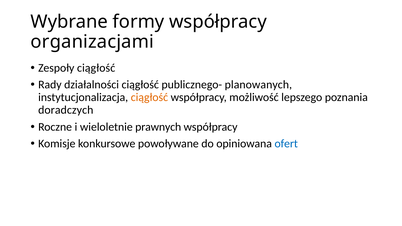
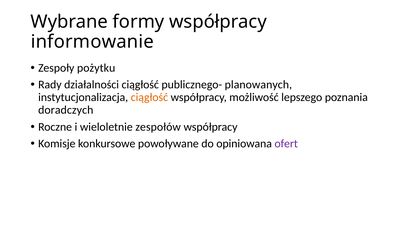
organizacjami: organizacjami -> informowanie (92, 42)
Zespoły ciągłość: ciągłość -> pożytku (96, 68)
prawnych: prawnych -> zespołów (158, 127)
ofert colour: blue -> purple (286, 144)
